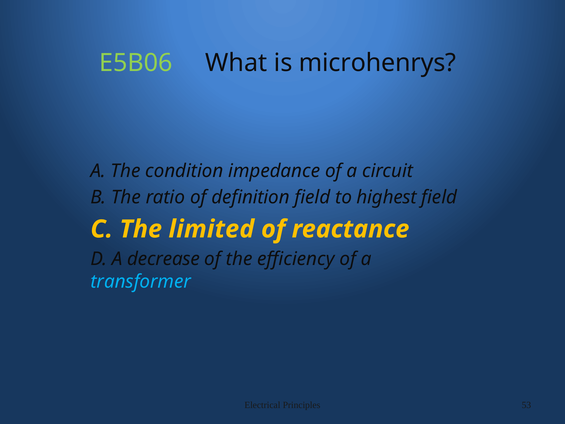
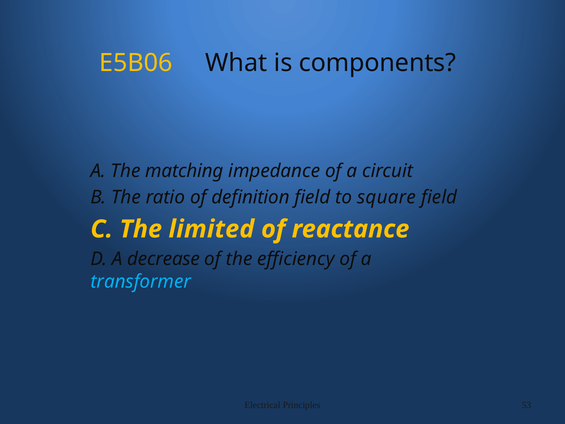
E5B06 colour: light green -> yellow (136, 63)
microhenrys: microhenrys -> components (378, 63)
condition: condition -> matching (184, 171)
highest: highest -> square (387, 197)
